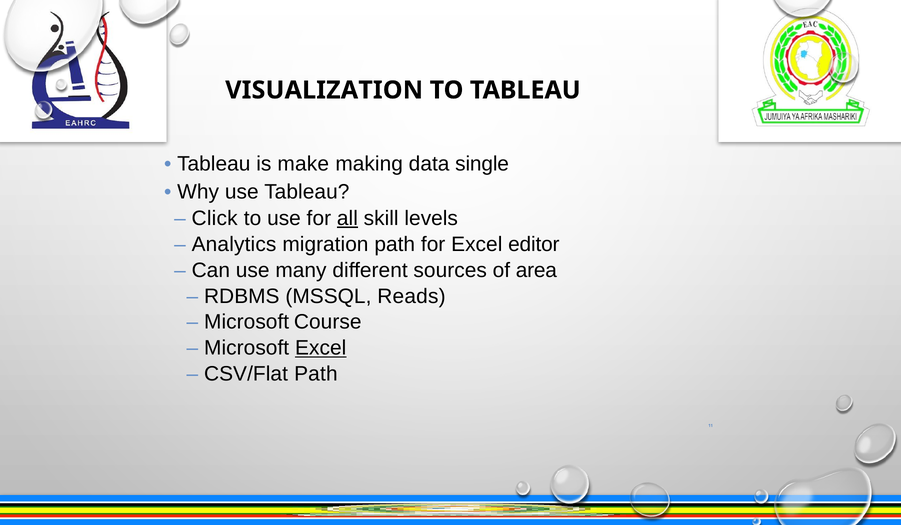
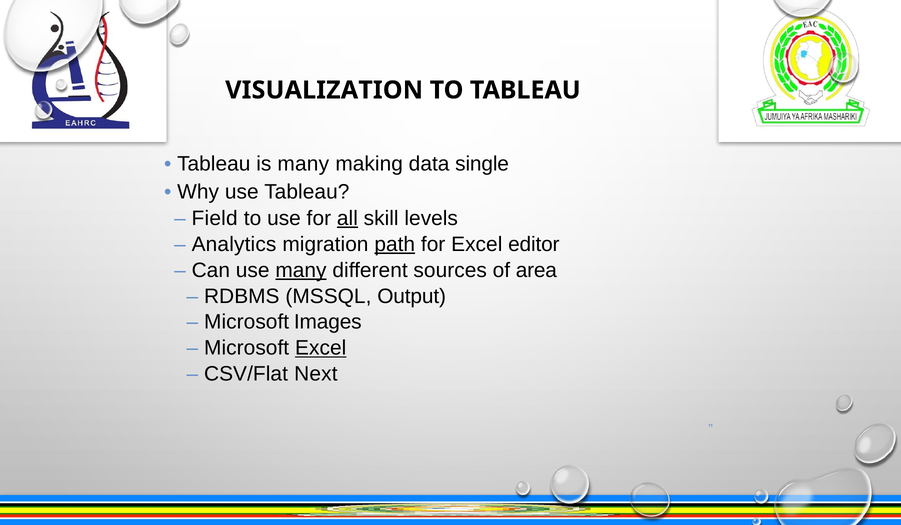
is make: make -> many (303, 164)
Click: Click -> Field (215, 218)
path underline: none -> present (395, 244)
many underline: none -> present (301, 271)
Reads: Reads -> Output (412, 297)
Course: Course -> Images (328, 322)
CSV/Flat Path: Path -> Next (316, 374)
